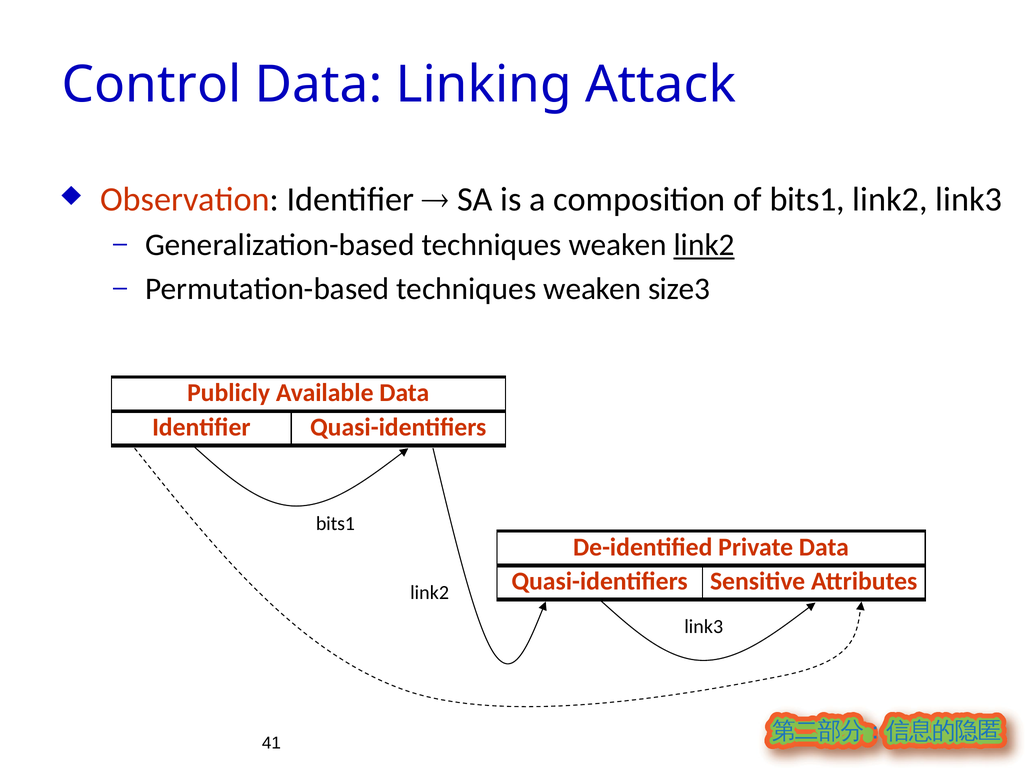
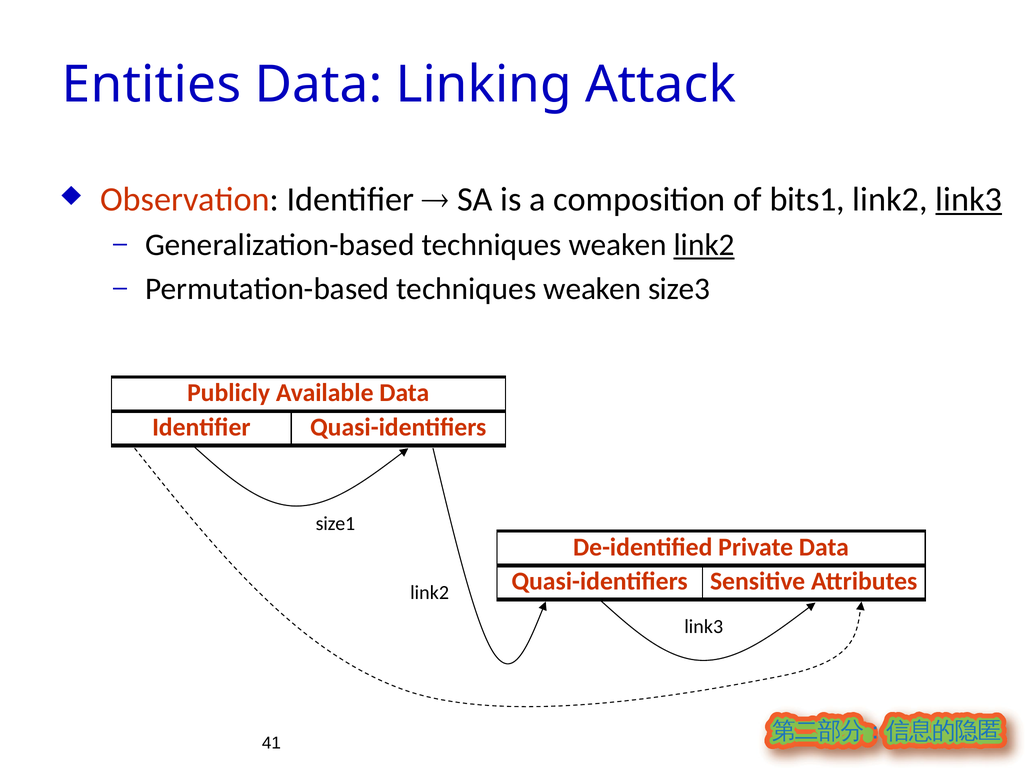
Control: Control -> Entities (151, 85)
link3 underline: none -> present (969, 199)
bits1: bits1 -> size1 (335, 524)
